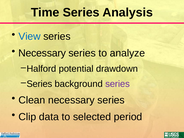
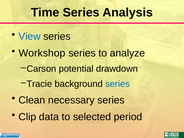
Necessary: Necessary -> Workshop (42, 53)
Halford: Halford -> Carson (41, 69)
Series: Series -> Tracie (39, 84)
series colour: purple -> blue (118, 84)
